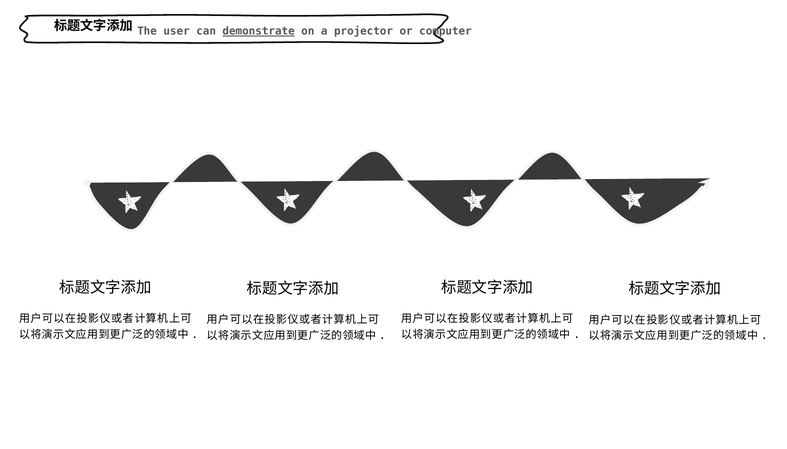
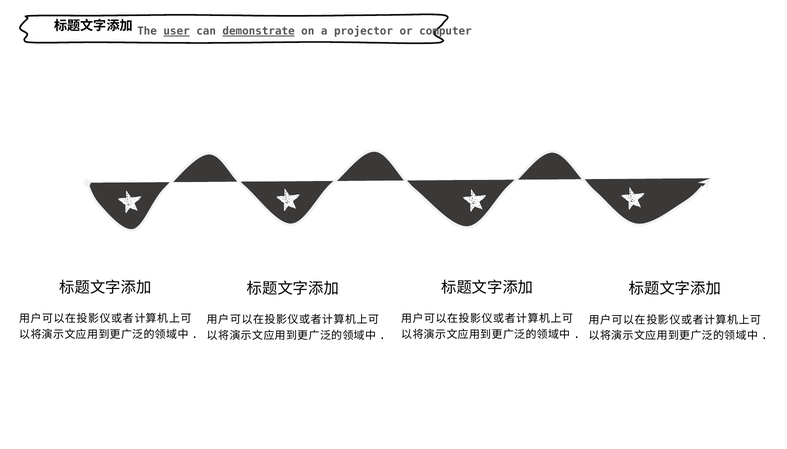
user underline: none -> present (177, 31)
